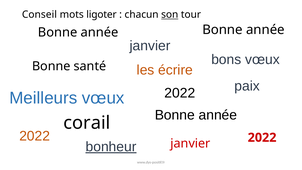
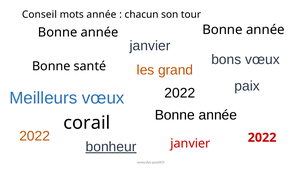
mots ligoter: ligoter -> année (101, 15)
son underline: present -> none (170, 15)
écrire: écrire -> grand (176, 70)
